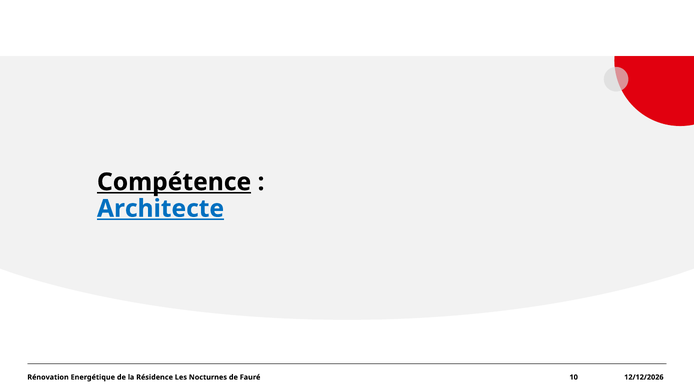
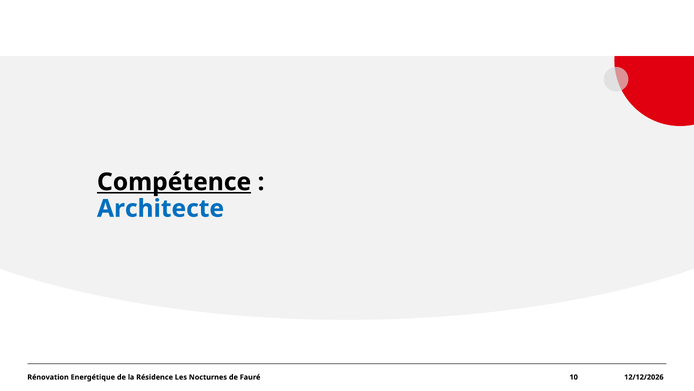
Architecte underline: present -> none (161, 208)
